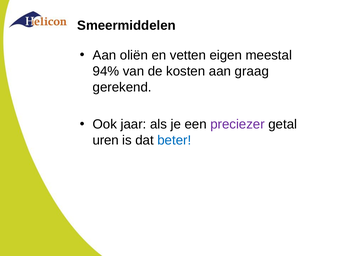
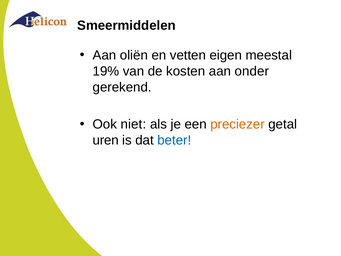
94%: 94% -> 19% (106, 71)
graag: graag -> onder (252, 71)
jaar: jaar -> niet (133, 124)
preciezer colour: purple -> orange (238, 124)
